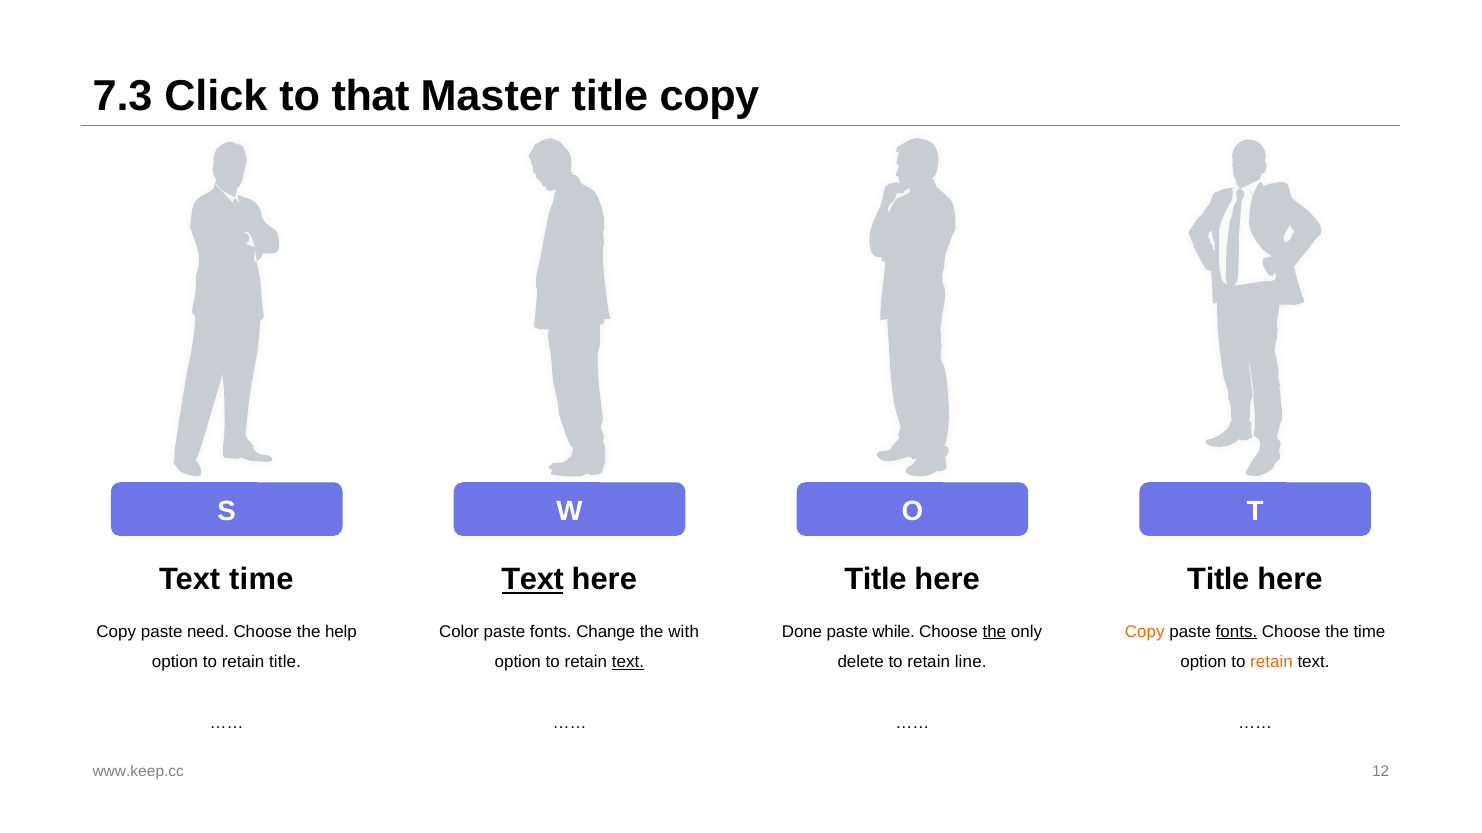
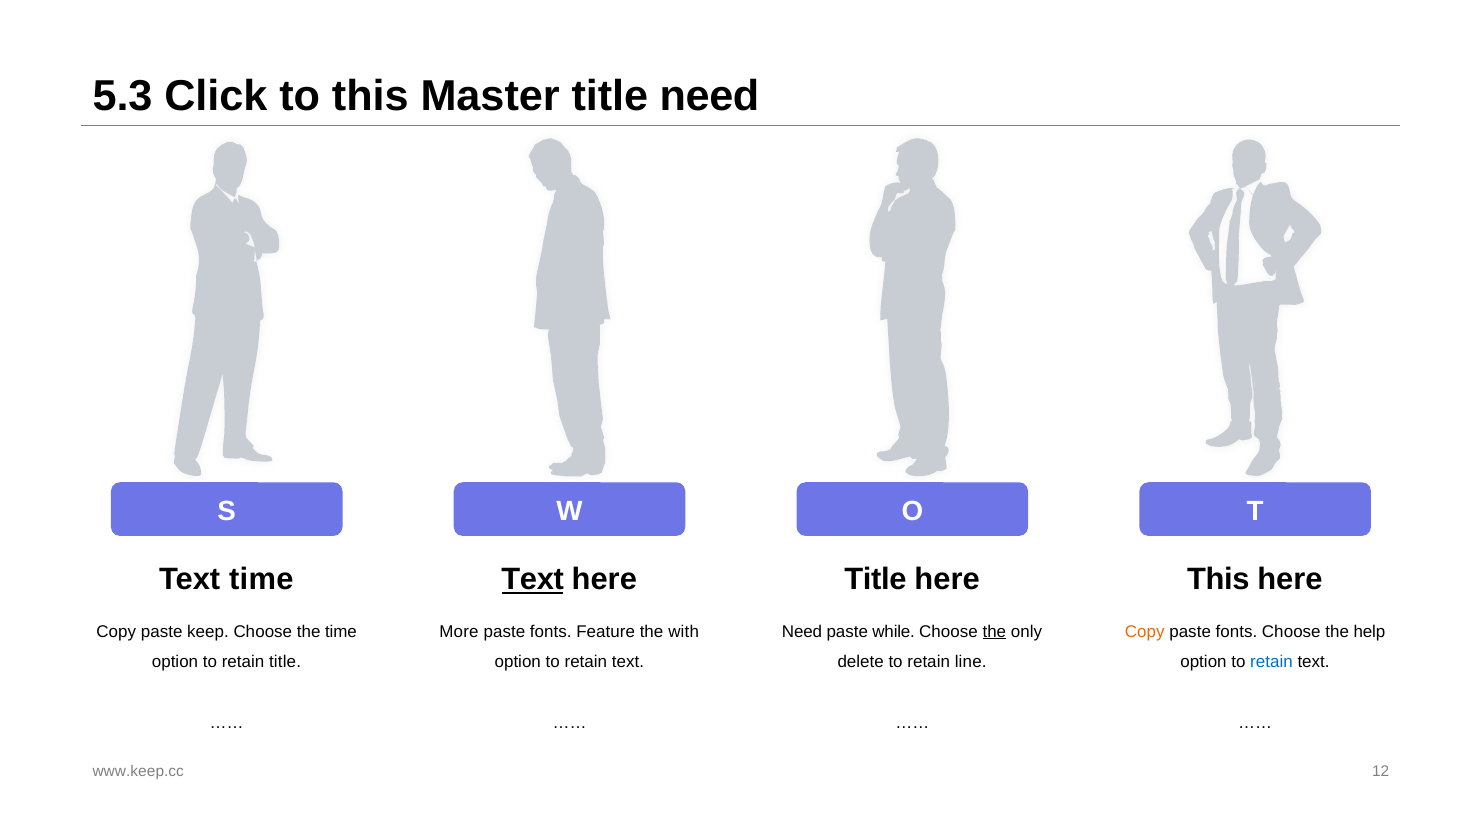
7.3: 7.3 -> 5.3 (123, 96)
to that: that -> this (370, 96)
title copy: copy -> need (709, 96)
Title: Title -> This (1218, 580)
need: need -> keep (208, 632)
the help: help -> time (341, 632)
Color: Color -> More (459, 632)
Change: Change -> Feature (606, 632)
Done: Done -> Need (802, 632)
fonts underline: present -> none (1236, 632)
the time: time -> help (1369, 632)
text underline: present -> none (628, 663)
retain colour: orange -> blue (1272, 663)
